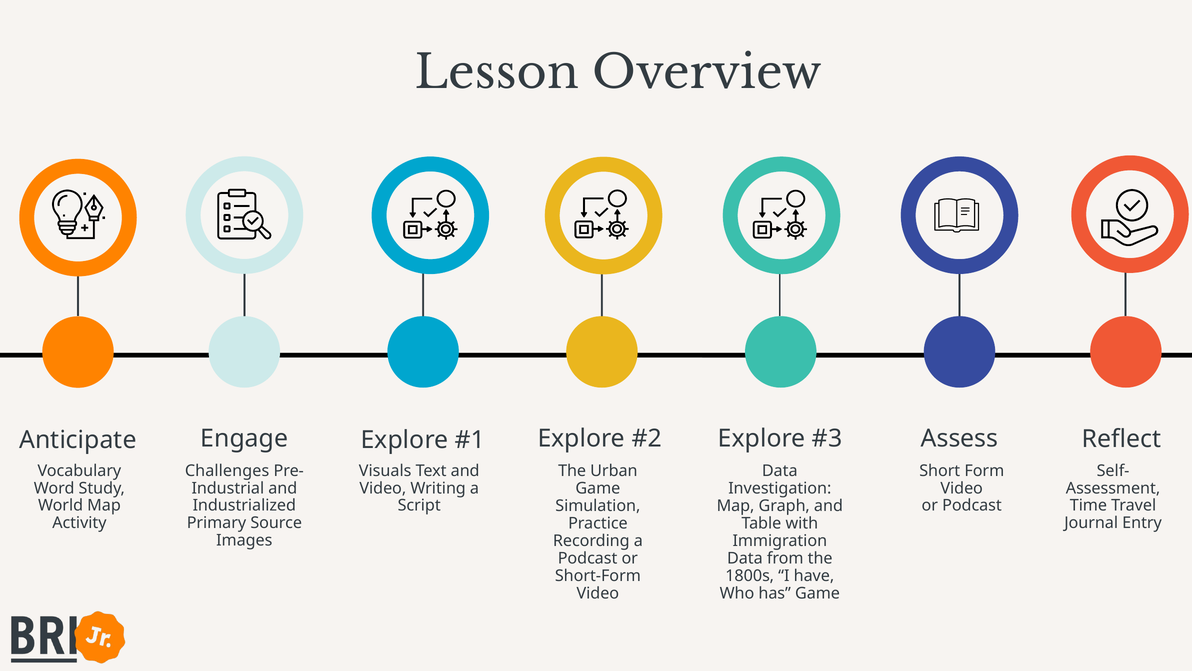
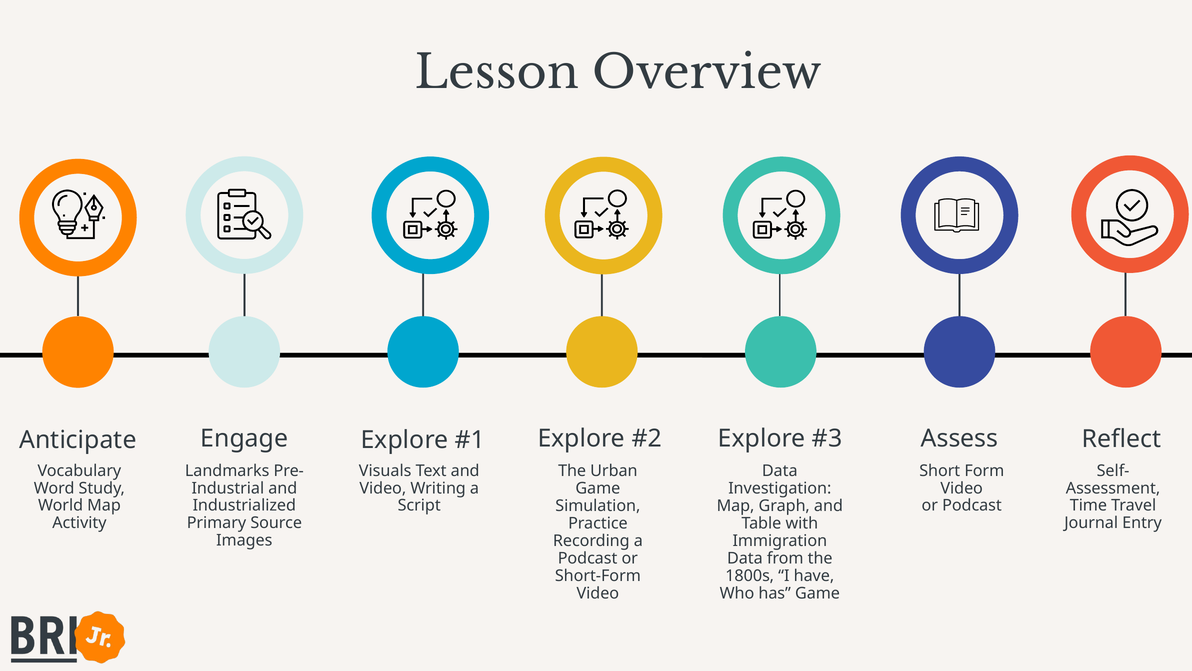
Challenges: Challenges -> Landmarks (227, 471)
